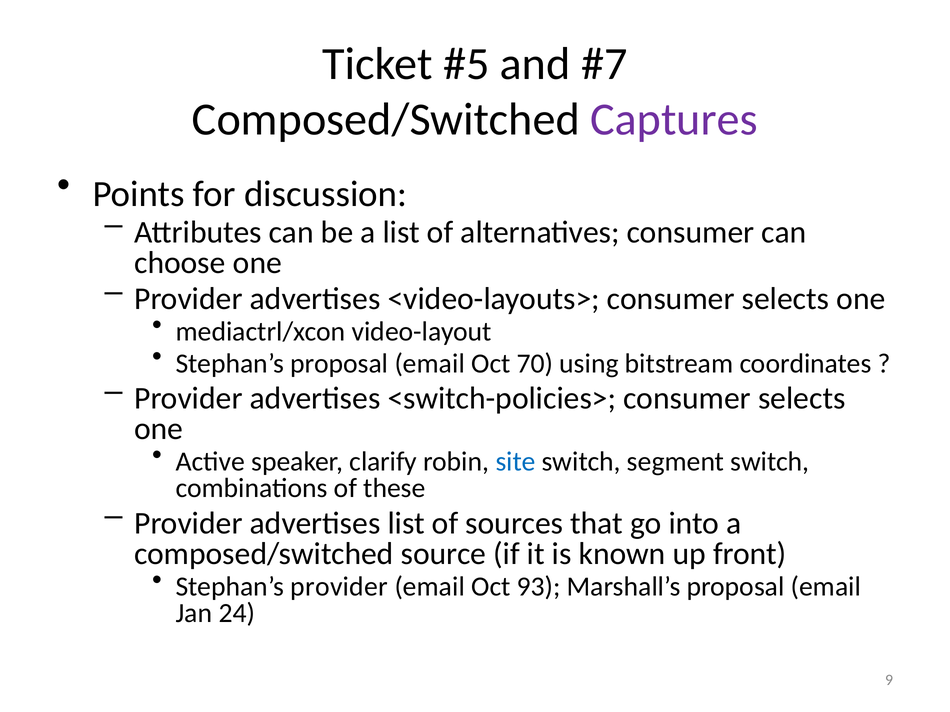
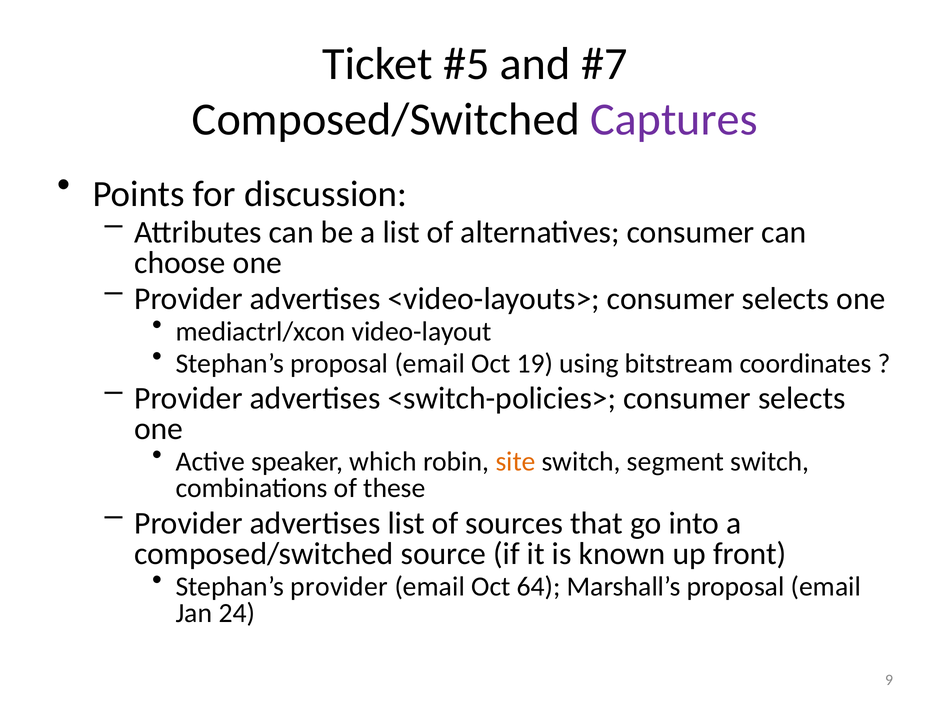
70: 70 -> 19 (535, 364)
clarify: clarify -> which (383, 462)
site colour: blue -> orange (516, 462)
93: 93 -> 64 (539, 587)
